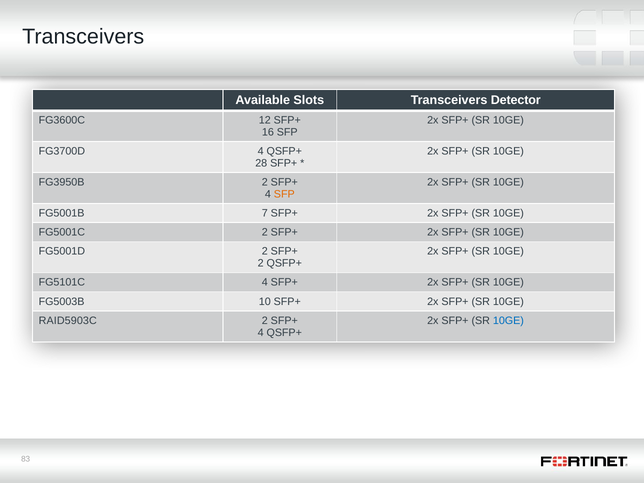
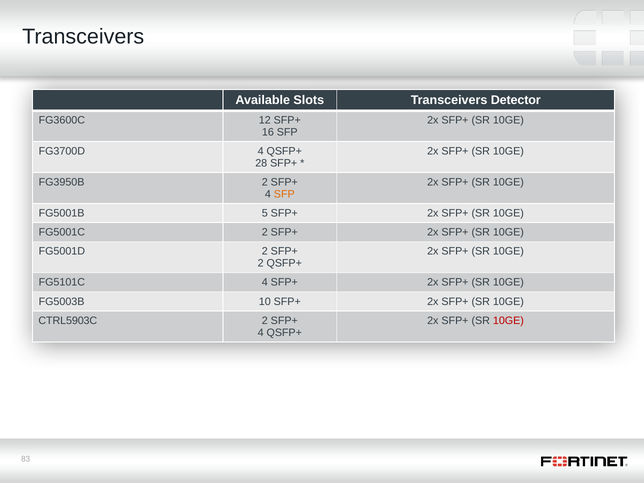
7: 7 -> 5 (265, 213)
RAID5903C: RAID5903C -> CTRL5903C (68, 321)
10GE colour: blue -> red (508, 321)
